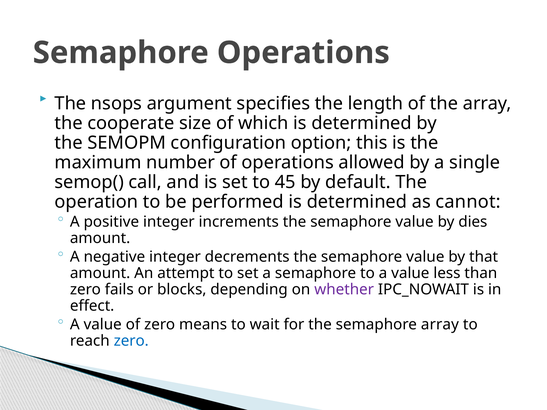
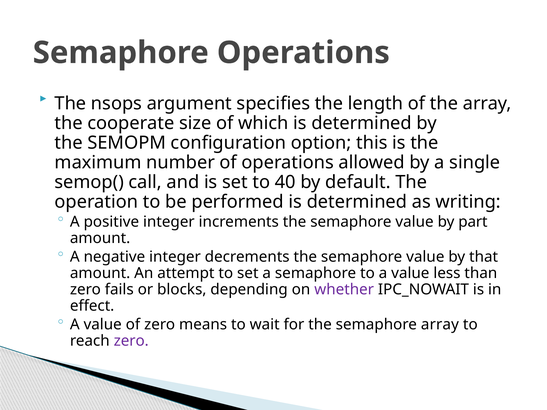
45: 45 -> 40 (285, 182)
cannot: cannot -> writing (468, 202)
dies: dies -> part (473, 222)
zero colour: blue -> purple (131, 341)
